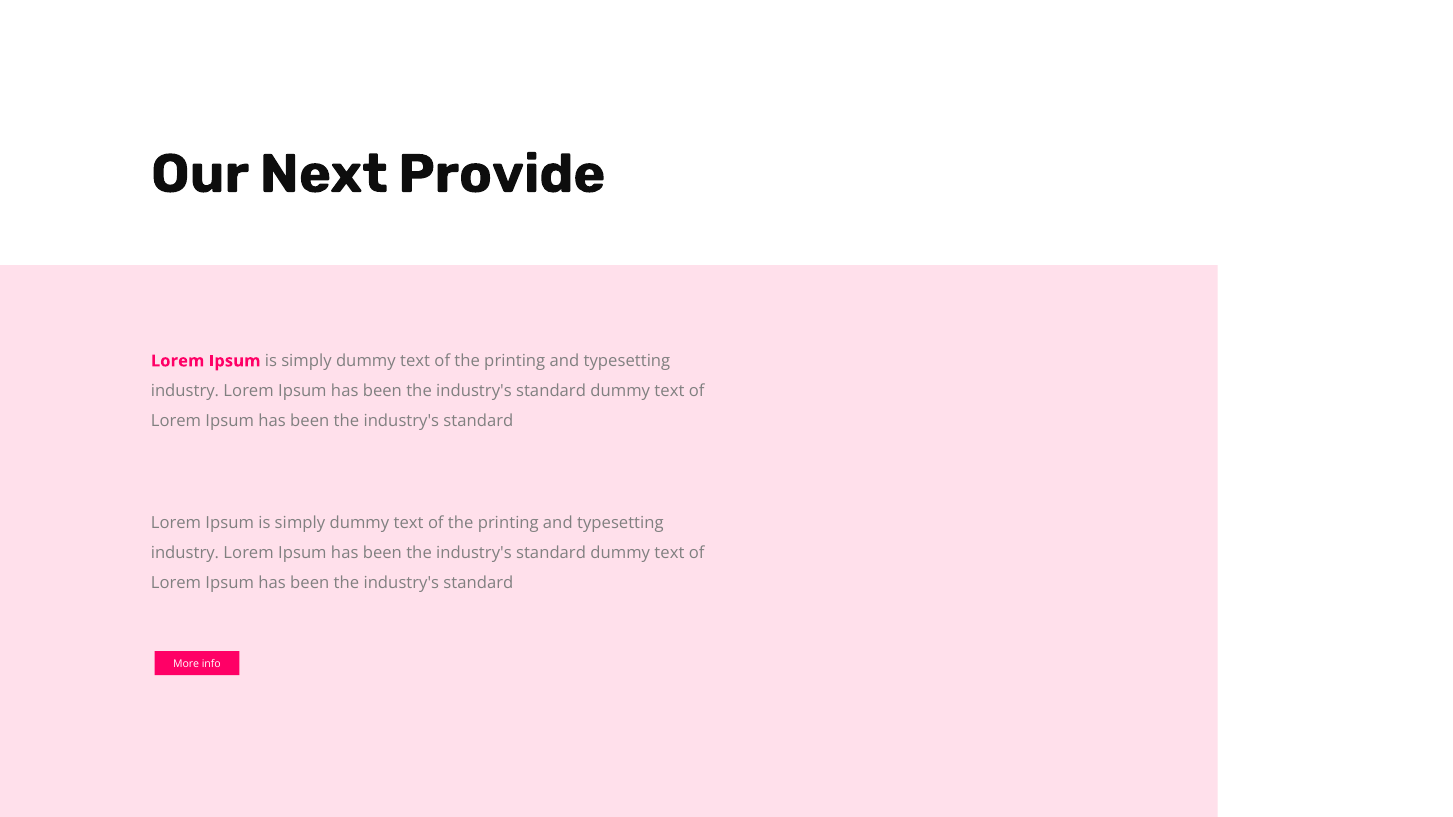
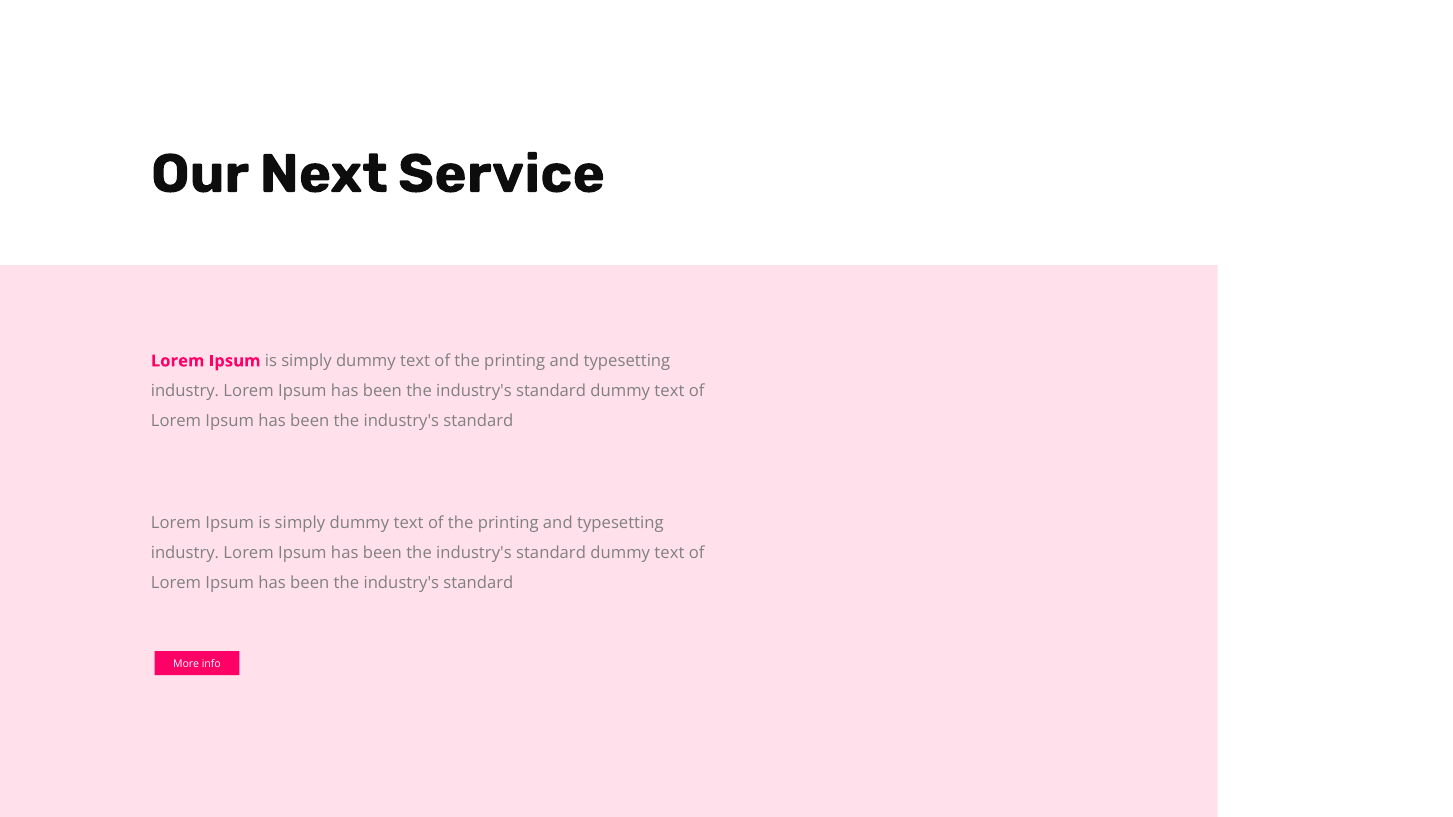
Provide: Provide -> Service (502, 174)
